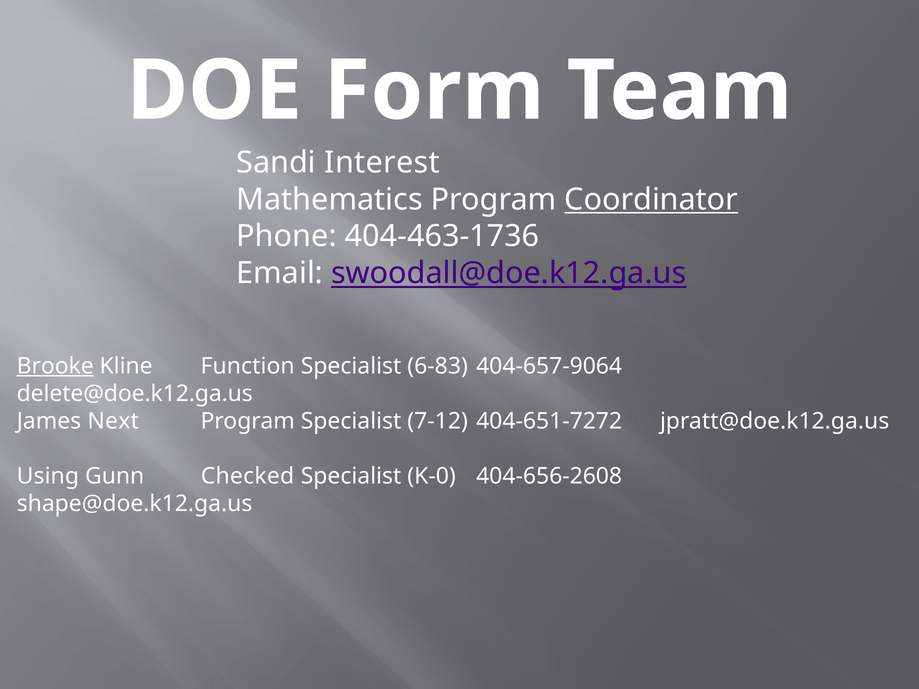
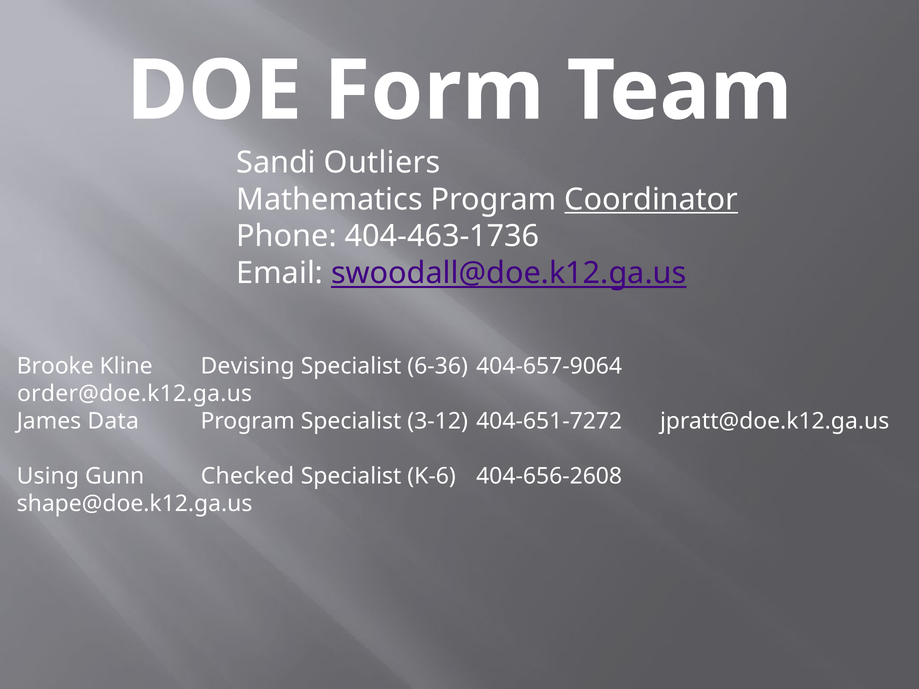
Interest: Interest -> Outliers (382, 163)
Brooke underline: present -> none (55, 366)
Function: Function -> Devising (248, 366)
6-83: 6-83 -> 6-36 (438, 366)
delete@doe.k12.ga.us: delete@doe.k12.ga.us -> order@doe.k12.ga.us (135, 394)
Next: Next -> Data (113, 421)
7-12: 7-12 -> 3-12 (438, 421)
K-0: K-0 -> K-6 (432, 476)
